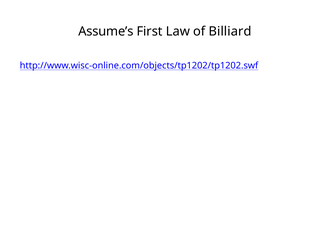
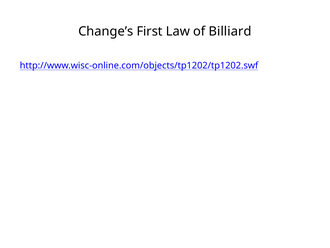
Assume’s: Assume’s -> Change’s (106, 31)
